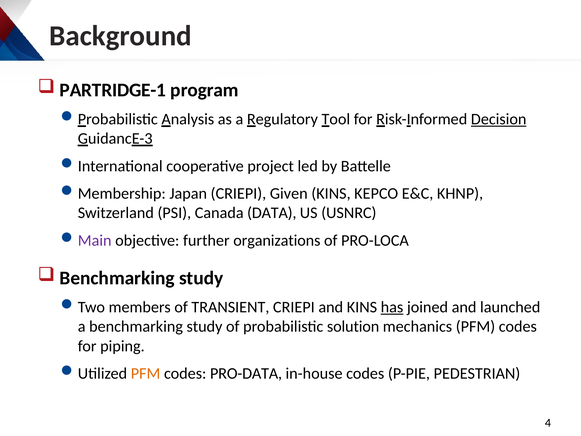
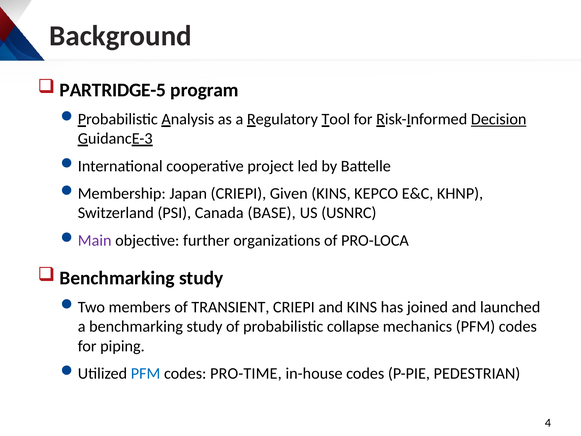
PARTRIDGE-1: PARTRIDGE-1 -> PARTRIDGE-5 (113, 90)
DATA: DATA -> BASE (272, 213)
has underline: present -> none (392, 307)
solution: solution -> collapse (353, 326)
PFM colour: orange -> blue (146, 373)
PRO-DATA: PRO-DATA -> PRO-TIME (246, 373)
